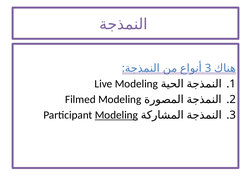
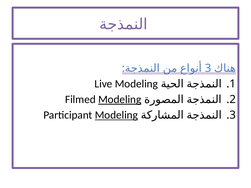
Modeling underline: none -> present (120, 100)
